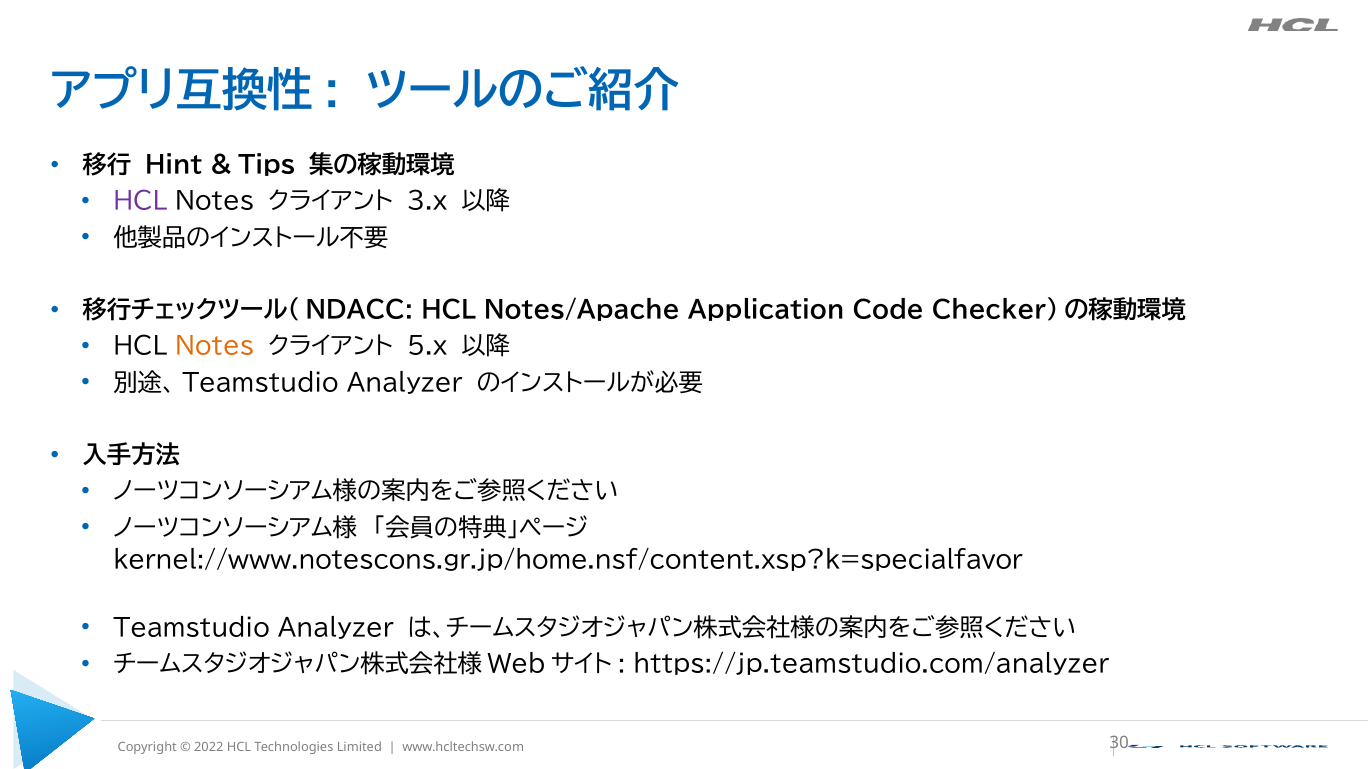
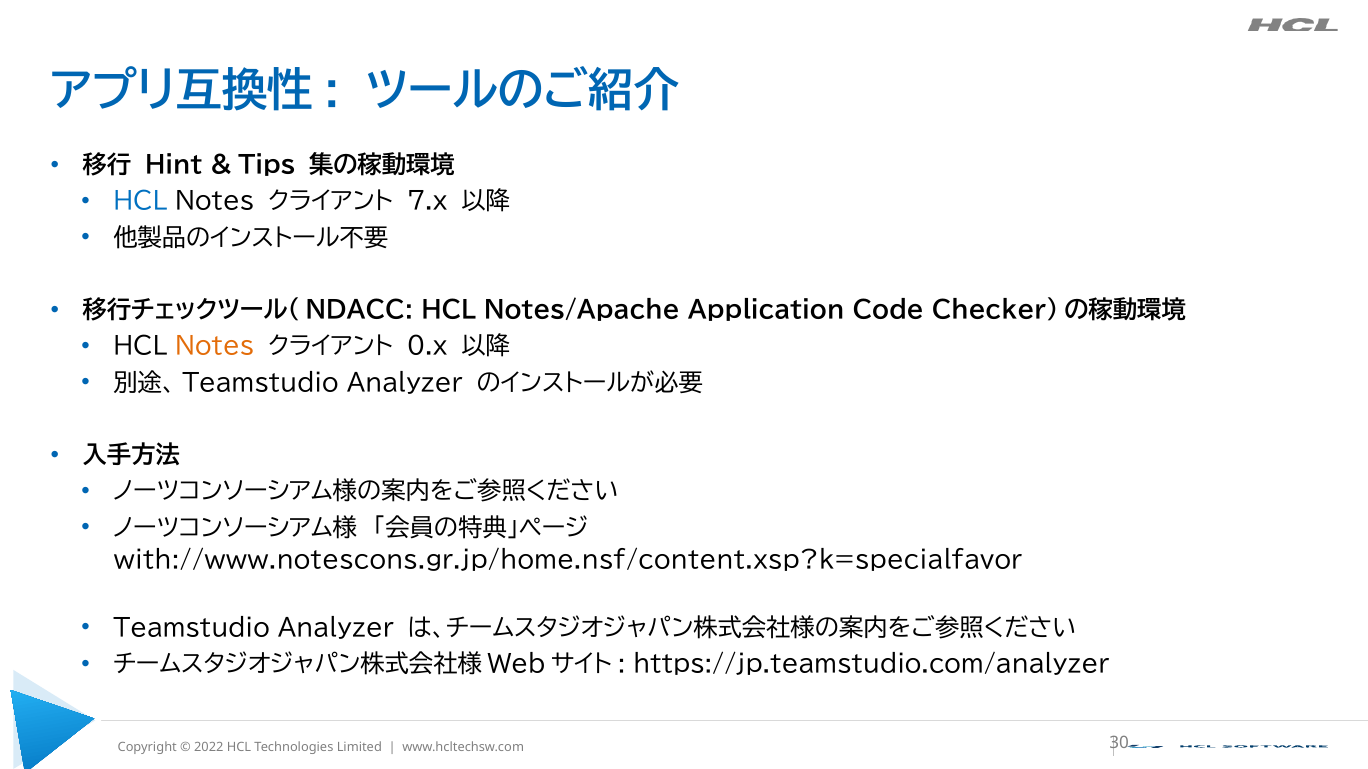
HCL colour: purple -> blue (140, 202)
3.x: 3.x -> 7.x (427, 202)
5.x: 5.x -> 0.x (427, 347)
kernel://www.notescons.gr.jp/home.nsf/content.xsp?k=specialfavor: kernel://www.notescons.gr.jp/home.nsf/content.xsp?k=specialfavor -> with://www.notescons.gr.jp/home.nsf/content.xsp?k=specialfavor (568, 560)
